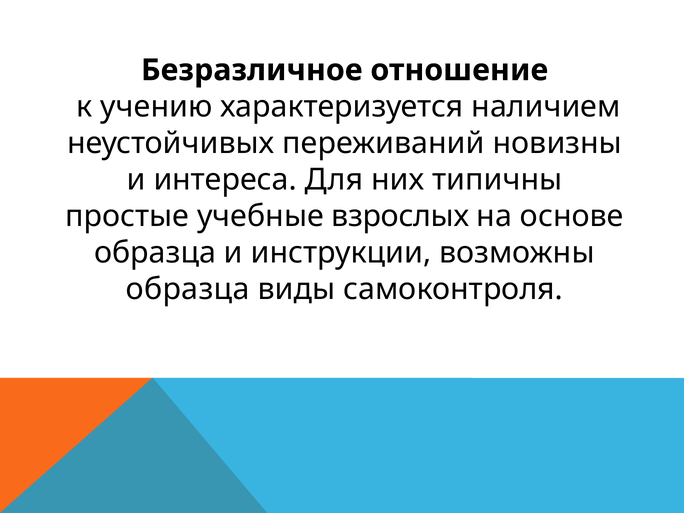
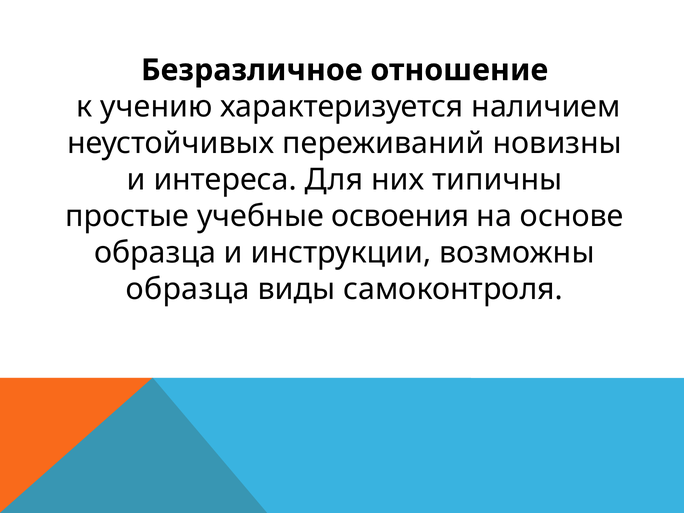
взрослых: взрослых -> освоения (400, 216)
